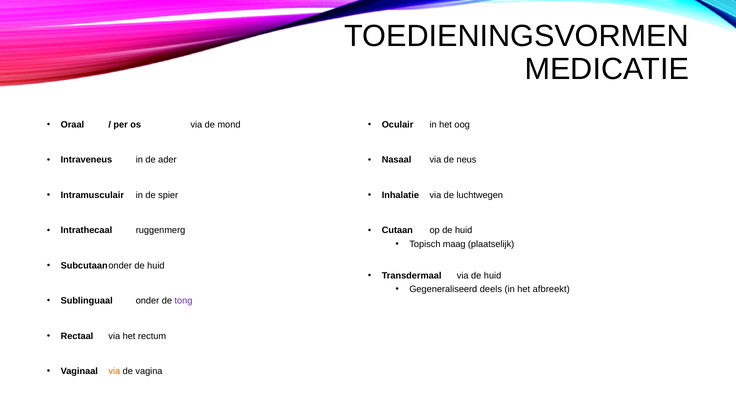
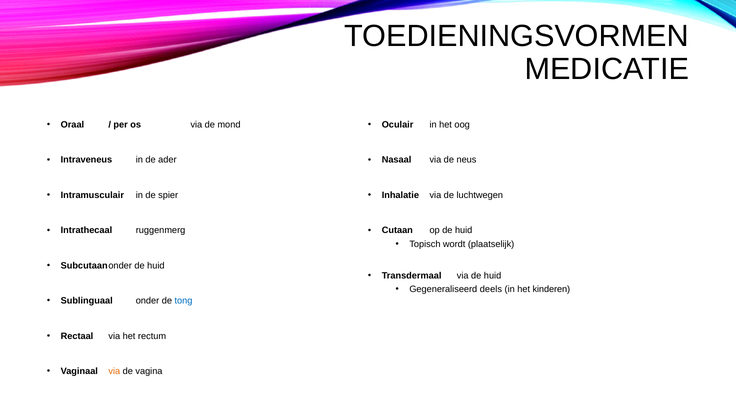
maag: maag -> wordt (454, 244)
afbreekt: afbreekt -> kinderen (551, 289)
tong colour: purple -> blue (183, 301)
